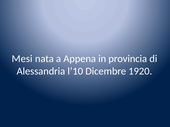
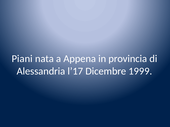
Mesi: Mesi -> Piani (22, 59)
l’10: l’10 -> l’17 (75, 71)
1920: 1920 -> 1999 (140, 71)
